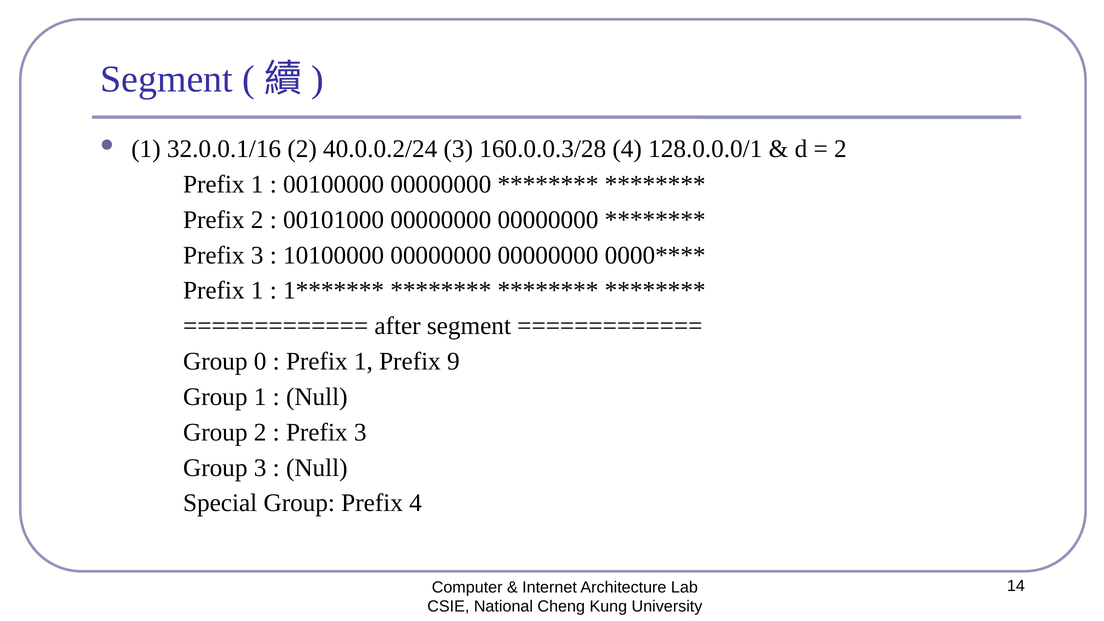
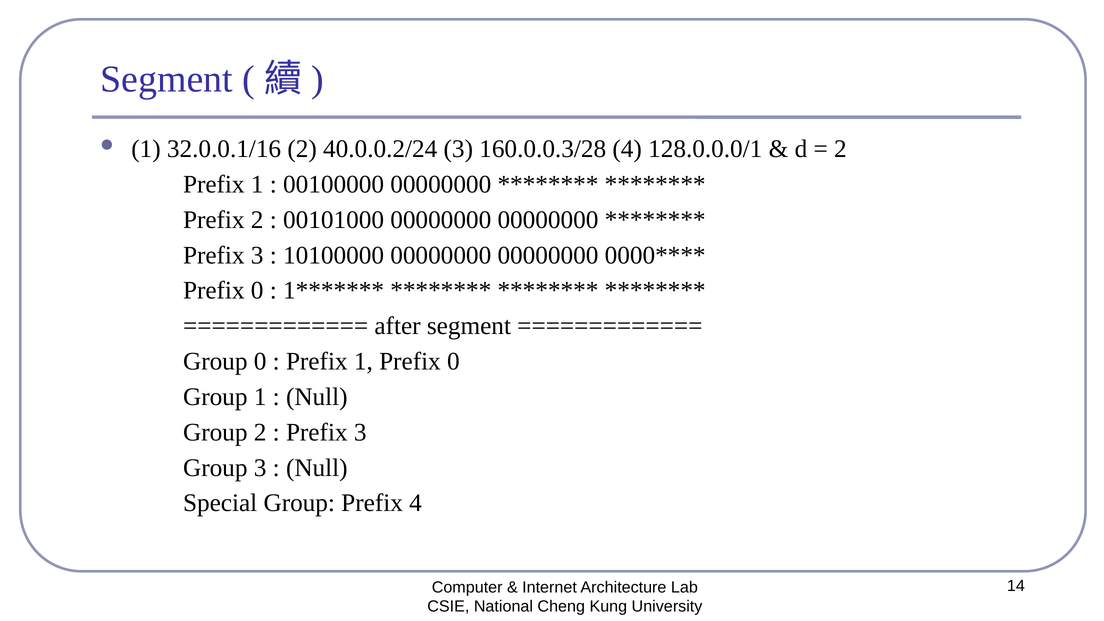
1: 1 -> 0 (257, 291)
1 Prefix 9: 9 -> 0 (453, 361)
